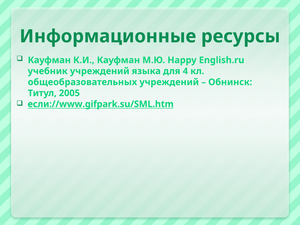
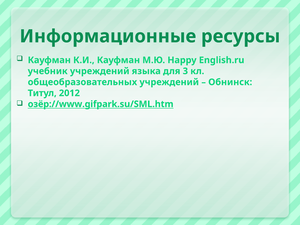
4: 4 -> 3 (185, 71)
2005: 2005 -> 2012 (69, 93)
если://www.gifpark.su/SML.htm: если://www.gifpark.su/SML.htm -> озёр://www.gifpark.su/SML.htm (101, 104)
